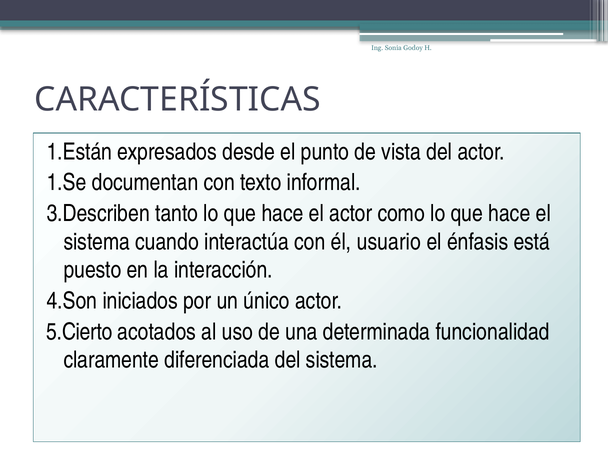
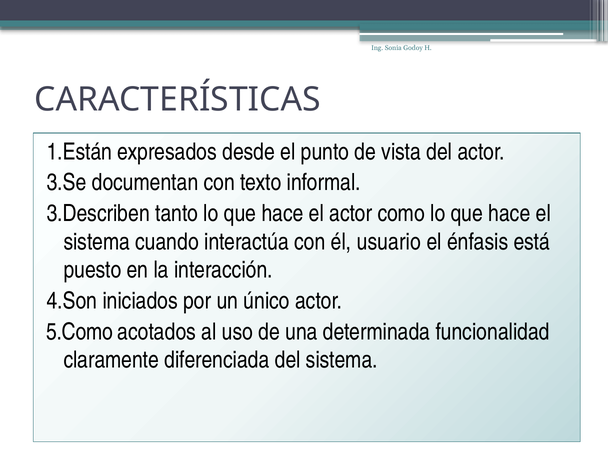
1.Se: 1.Se -> 3.Se (66, 183)
5.Cierto: 5.Cierto -> 5.Como (79, 332)
